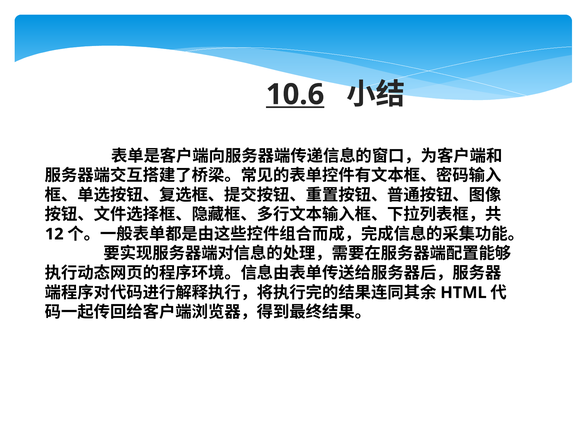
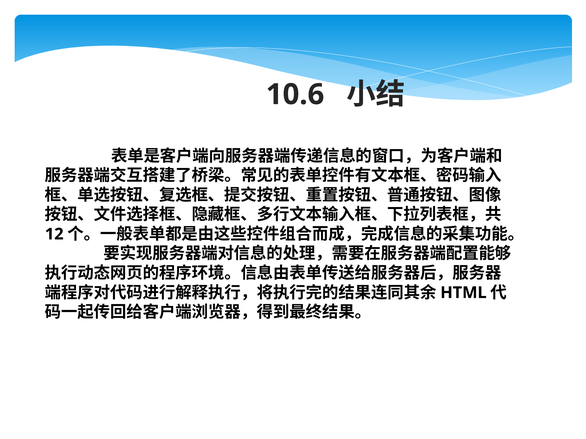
10.6 underline: present -> none (295, 95)
